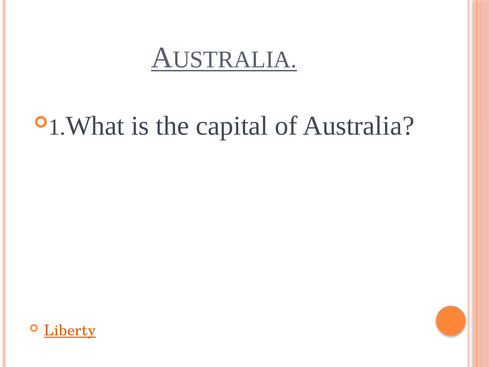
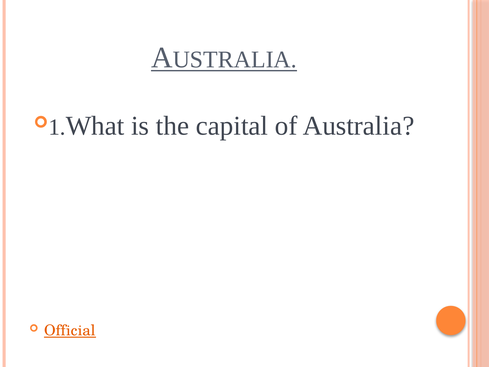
Liberty: Liberty -> Official (70, 330)
